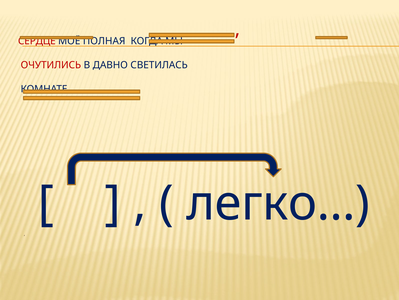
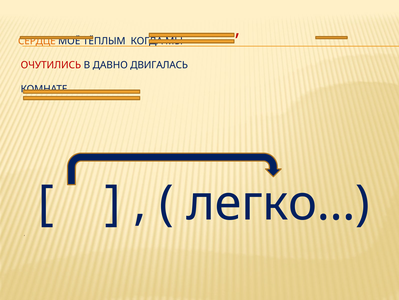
СЕРДЦЕ colour: red -> orange (37, 41)
ПОЛНАЯ: ПОЛНАЯ -> ТЁПЛЫМ (104, 41)
СВЕТИЛАСЬ: СВЕТИЛАСЬ -> ДВИГАЛАСЬ (159, 65)
